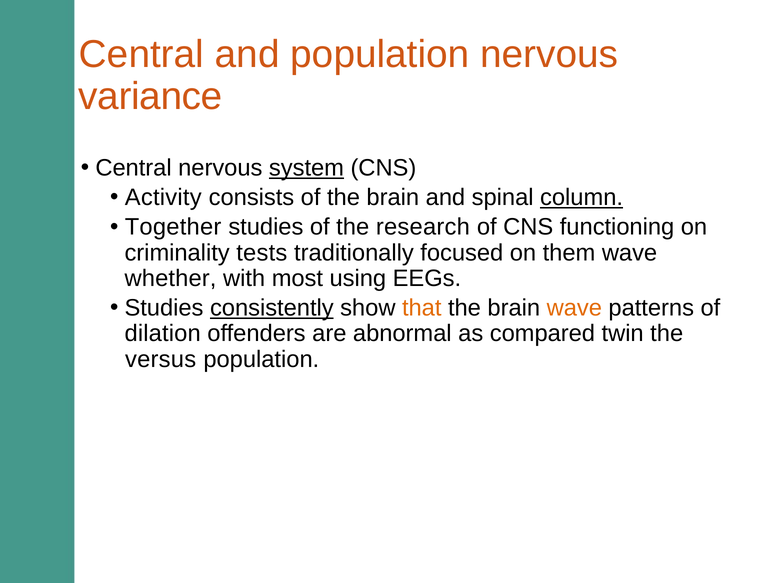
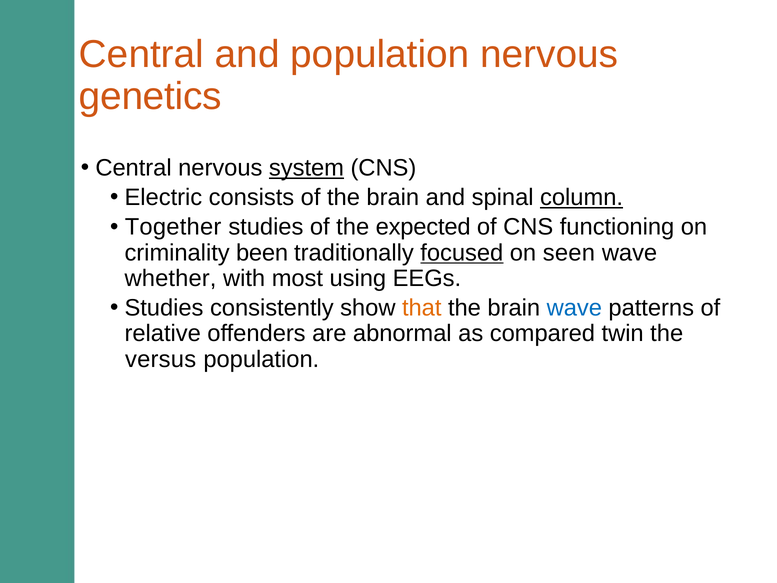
variance: variance -> genetics (150, 96)
Activity: Activity -> Electric (163, 197)
research: research -> expected (423, 227)
tests: tests -> been (262, 253)
focused underline: none -> present (462, 253)
them: them -> seen (569, 253)
consistently underline: present -> none (272, 308)
wave colour: orange -> blue (574, 308)
dilation: dilation -> relative (163, 333)
